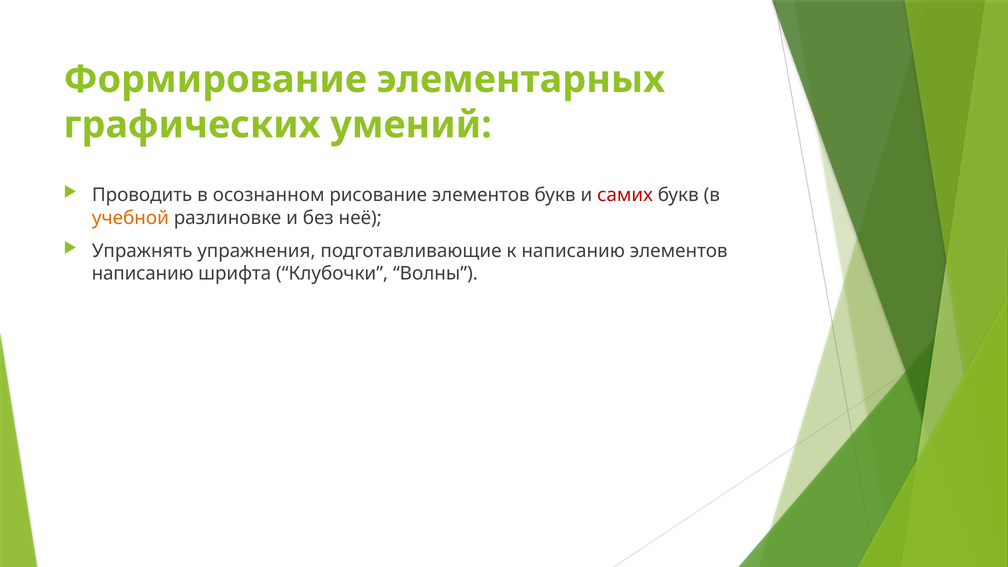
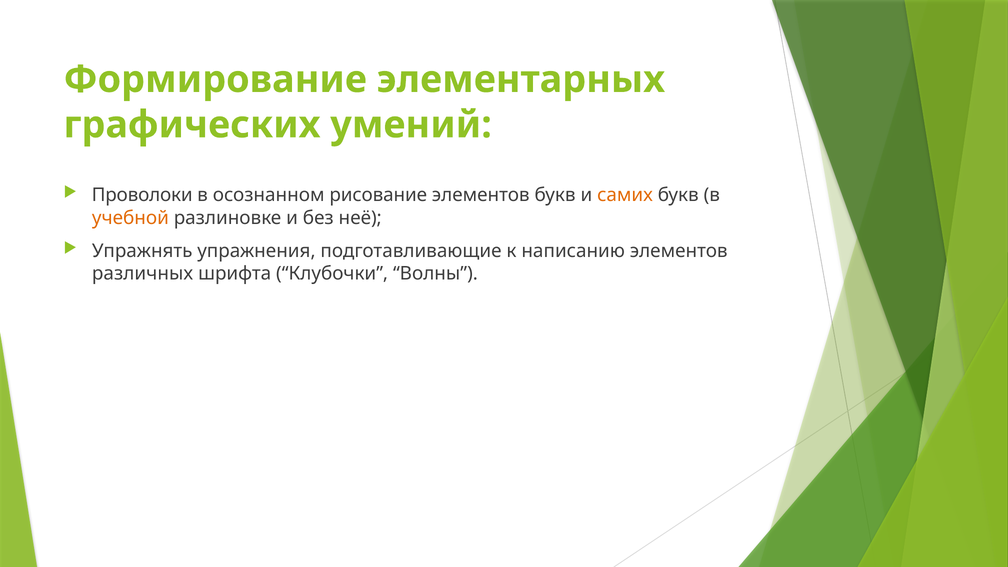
Проводить: Проводить -> Проволоки (142, 195)
самих colour: red -> orange (625, 195)
написанию: написанию -> различных (143, 274)
